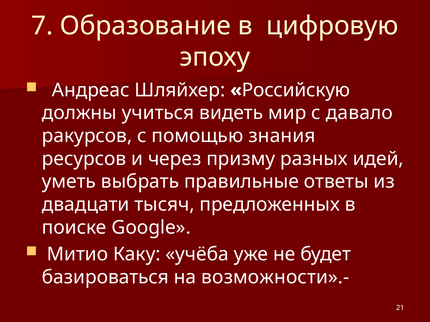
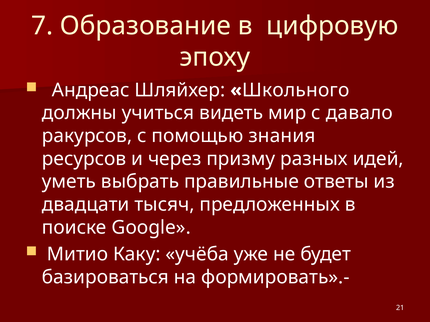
Российскую: Российскую -> Школьного (296, 90)
возможности».-: возможности».- -> формировать».- (275, 278)
